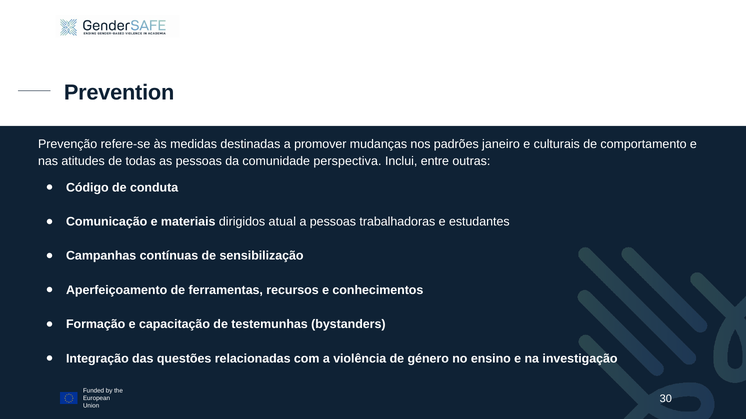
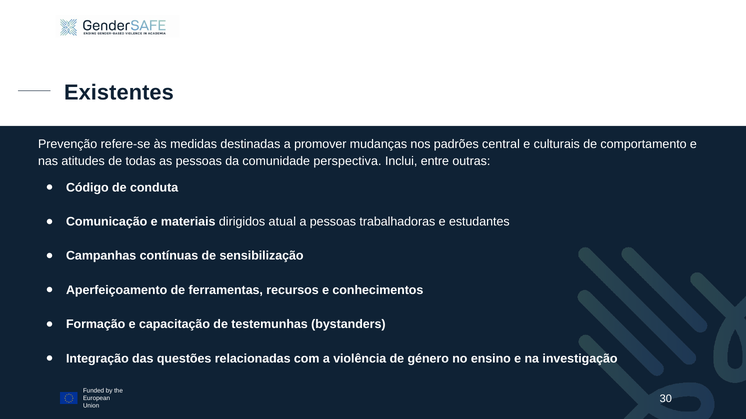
Prevention: Prevention -> Existentes (119, 93)
janeiro: janeiro -> central (501, 144)
